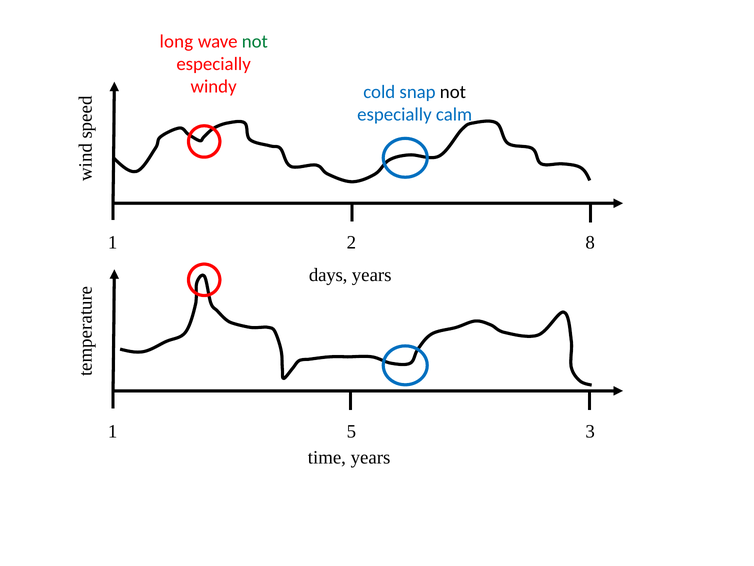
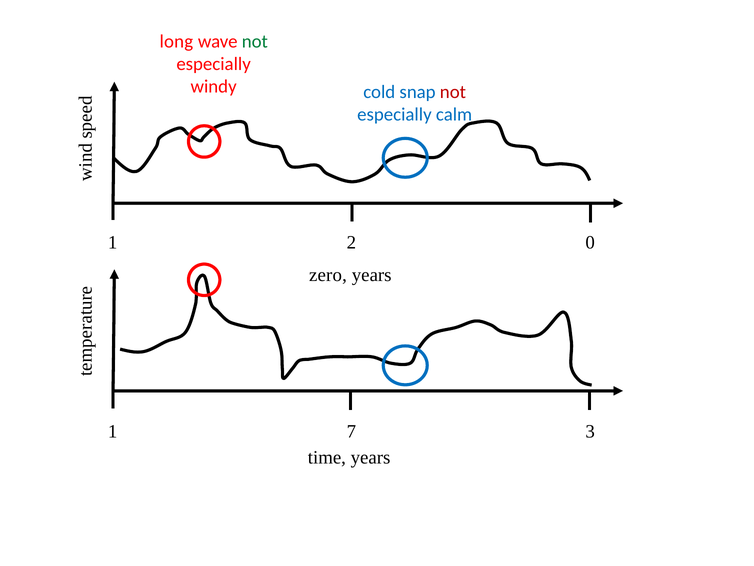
not colour: black -> red (453, 92)
8: 8 -> 0 (590, 243)
days: days -> zero (328, 275)
5: 5 -> 7 (351, 431)
